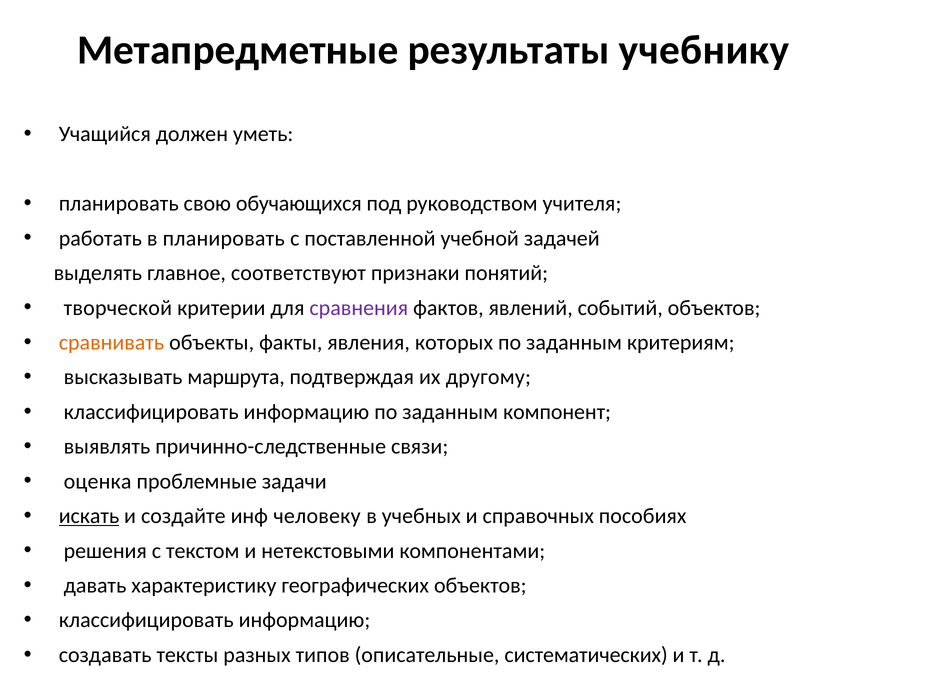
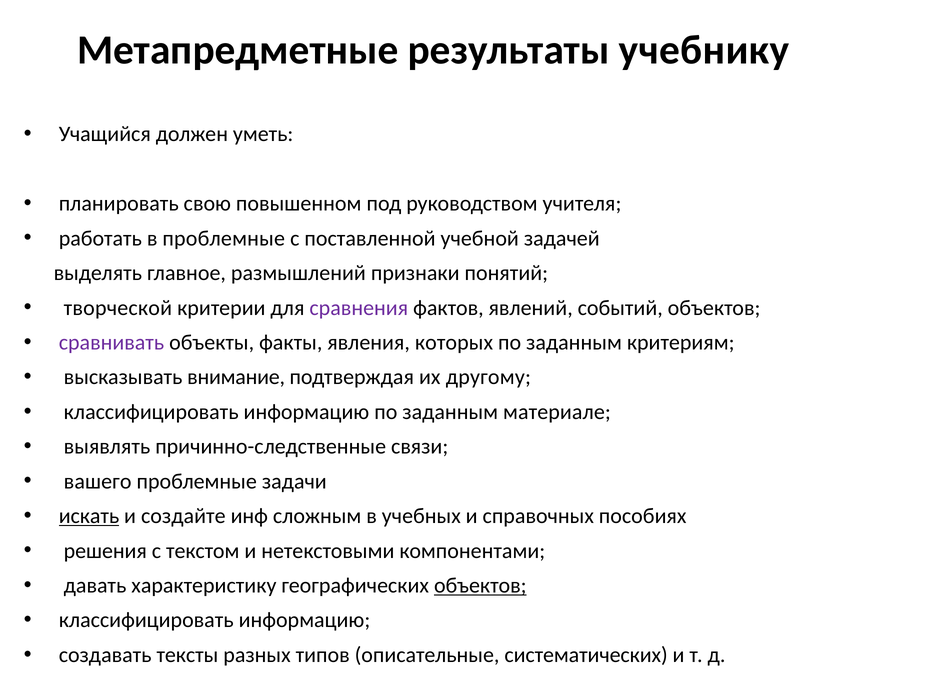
обучающихся: обучающихся -> повышенном (299, 203)
в планировать: планировать -> проблемные (224, 238)
соответствуют: соответствуют -> размышлений (298, 273)
сравнивать colour: orange -> purple (111, 342)
маршрута: маршрута -> внимание (236, 377)
компонент: компонент -> материале (557, 411)
оценка: оценка -> вашего (98, 481)
человеку: человеку -> сложным (317, 515)
объектов underline: none -> present (480, 585)
